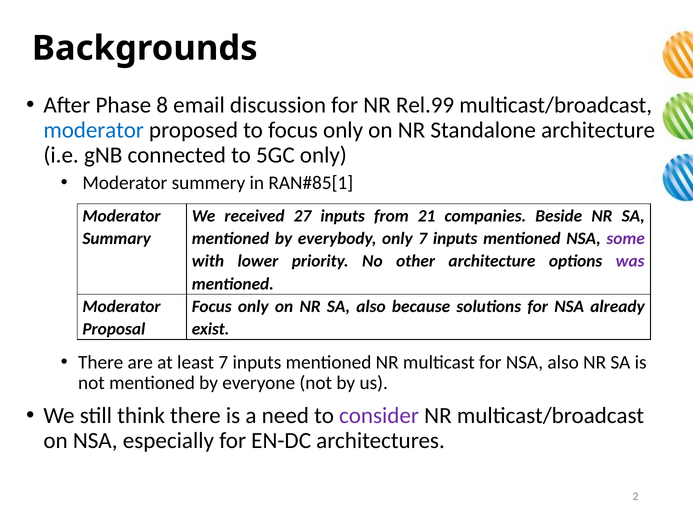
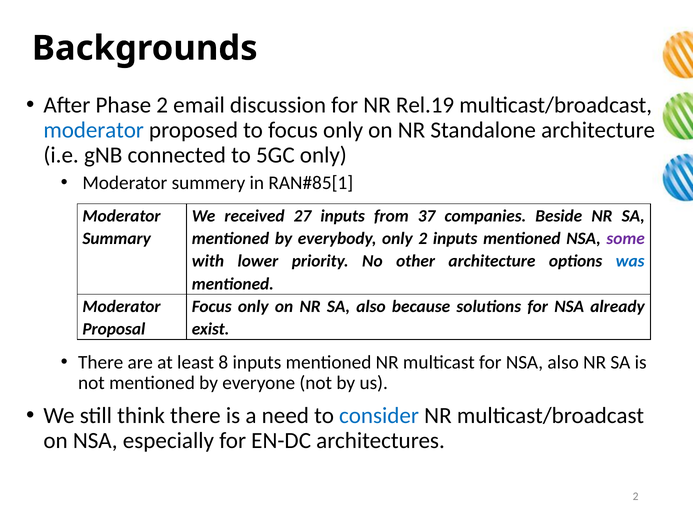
Phase 8: 8 -> 2 (162, 105)
Rel.99: Rel.99 -> Rel.19 (425, 105)
21: 21 -> 37 (427, 216)
only 7: 7 -> 2 (423, 238)
was colour: purple -> blue (630, 261)
least 7: 7 -> 8 (223, 362)
consider colour: purple -> blue (379, 415)
